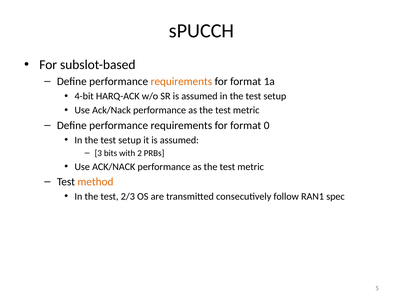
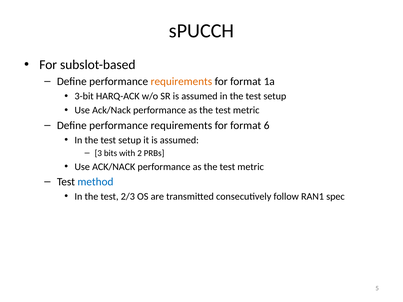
4-bit: 4-bit -> 3-bit (84, 96)
0: 0 -> 6 (267, 126)
method colour: orange -> blue (95, 182)
